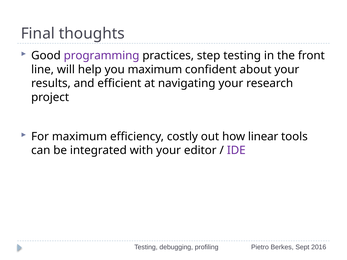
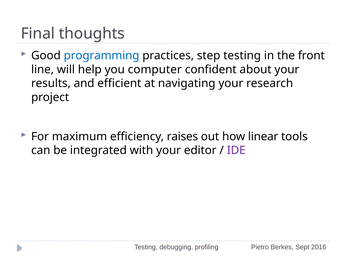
programming colour: purple -> blue (102, 56)
you maximum: maximum -> computer (155, 70)
costly: costly -> raises (182, 137)
